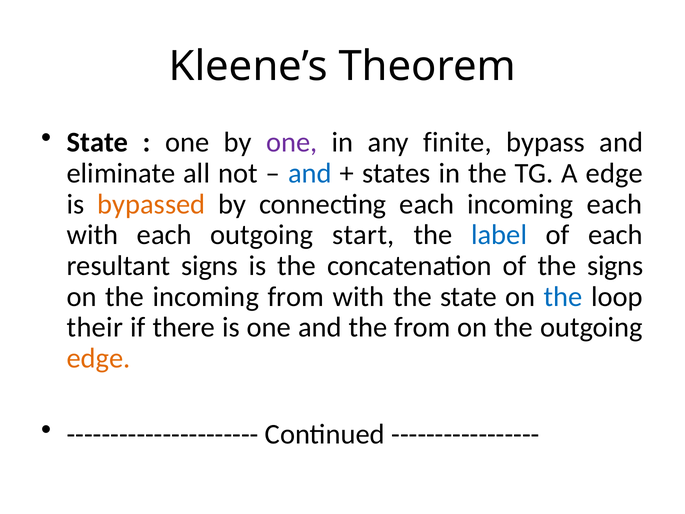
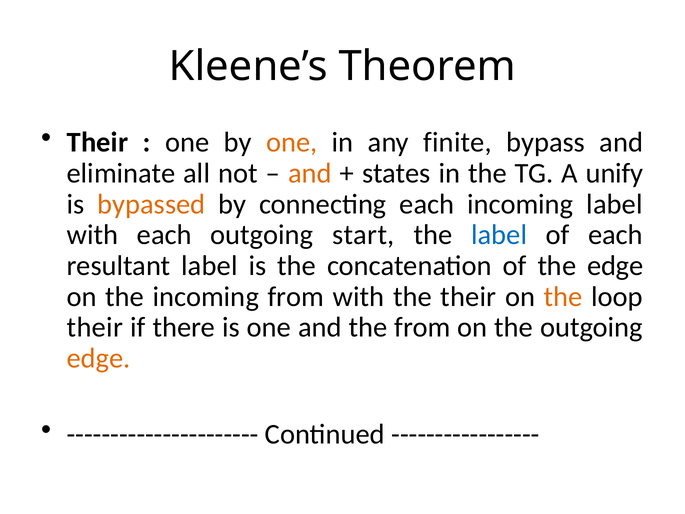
State: State -> Their (97, 142)
one colour: purple -> orange (292, 142)
and colour: blue -> orange (310, 173)
A edge: edge -> unify (615, 173)
incoming each: each -> label (615, 204)
resultant signs: signs -> label (209, 266)
the signs: signs -> edge (615, 266)
the state: state -> their (468, 297)
the colour: blue -> orange (563, 297)
